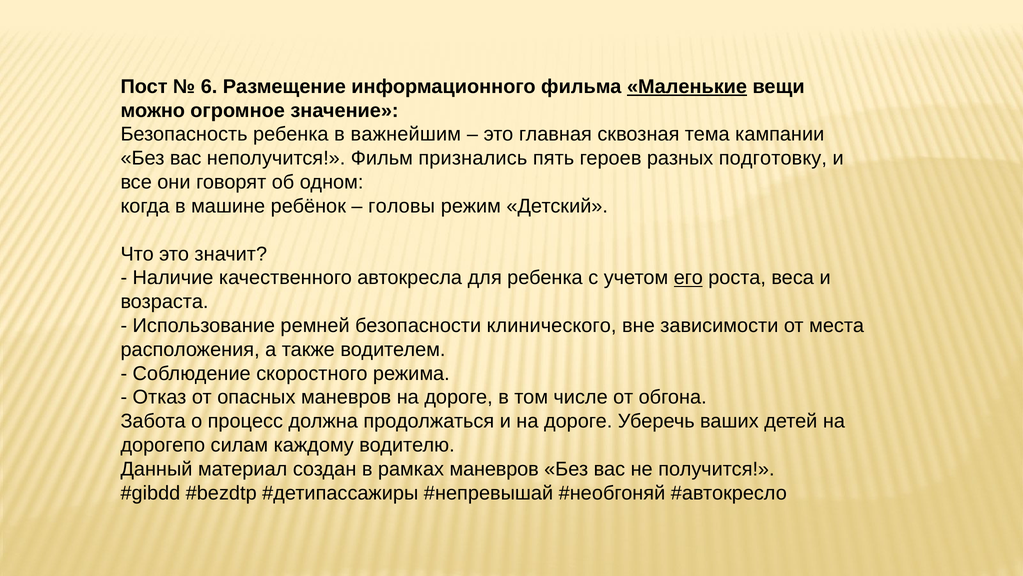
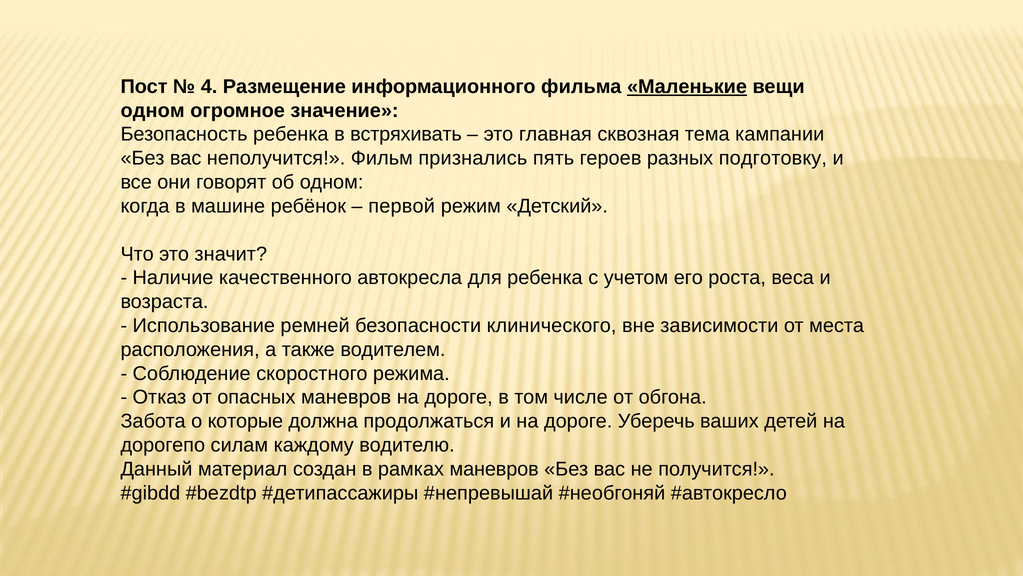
6: 6 -> 4 (209, 87)
можно: можно -> одном (153, 110)
важнейшим: важнейшим -> встряхивать (406, 134)
головы: головы -> первой (402, 206)
его underline: present -> none (688, 278)
процесс: процесс -> которые (245, 421)
